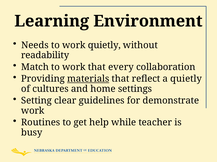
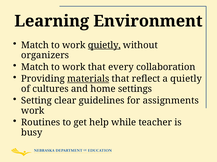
Needs: Needs -> Match (35, 45)
quietly underline: none -> present (104, 45)
readability: readability -> organizers (45, 55)
demonstrate: demonstrate -> assignments (171, 101)
